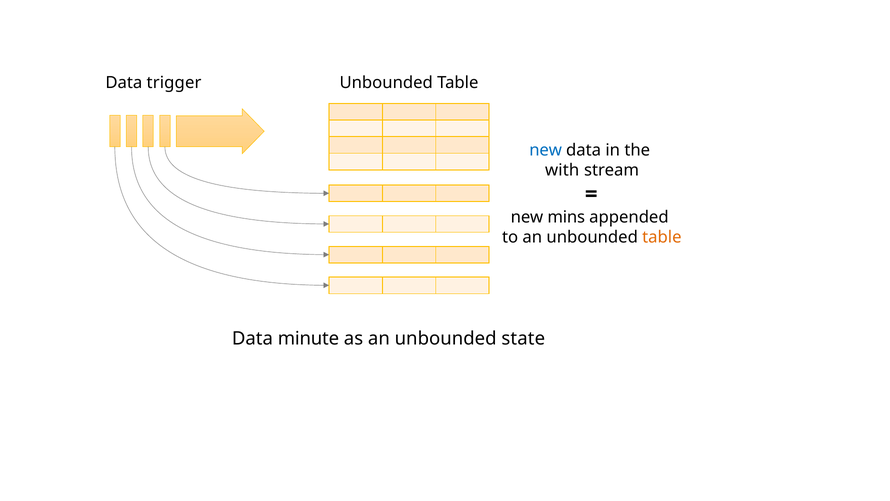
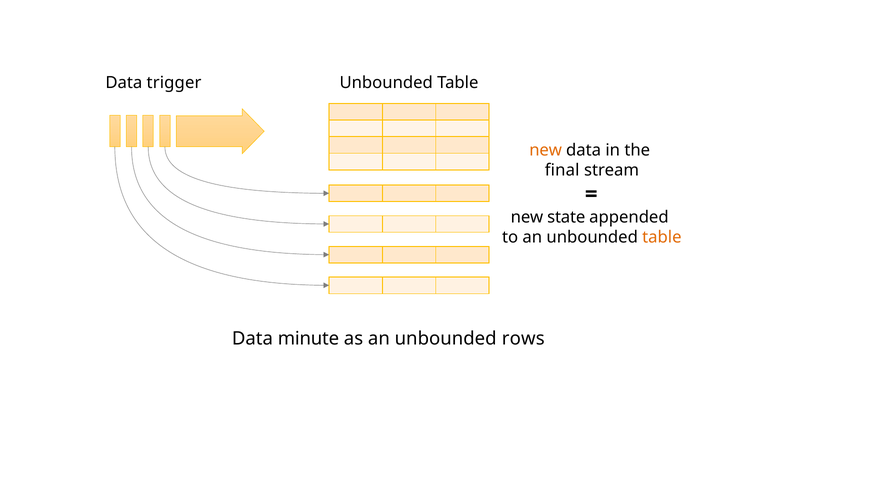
new colour: blue -> orange (546, 150)
with: with -> final (562, 170)
mins: mins -> state (566, 217)
state: state -> rows (523, 339)
